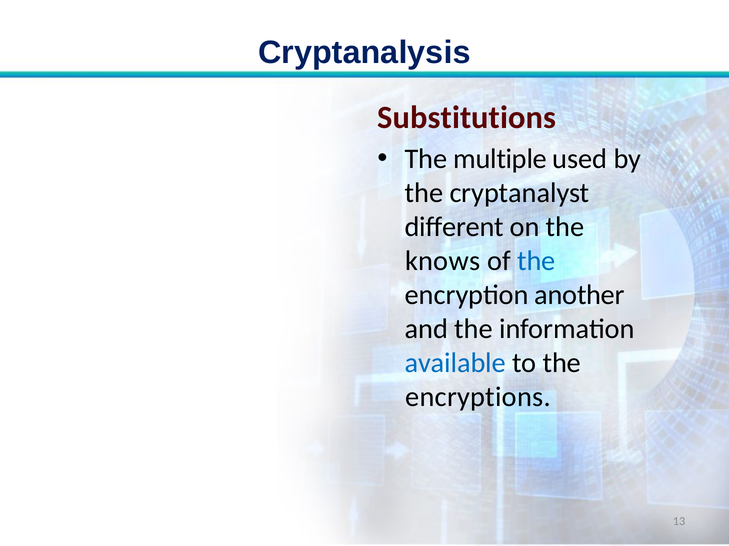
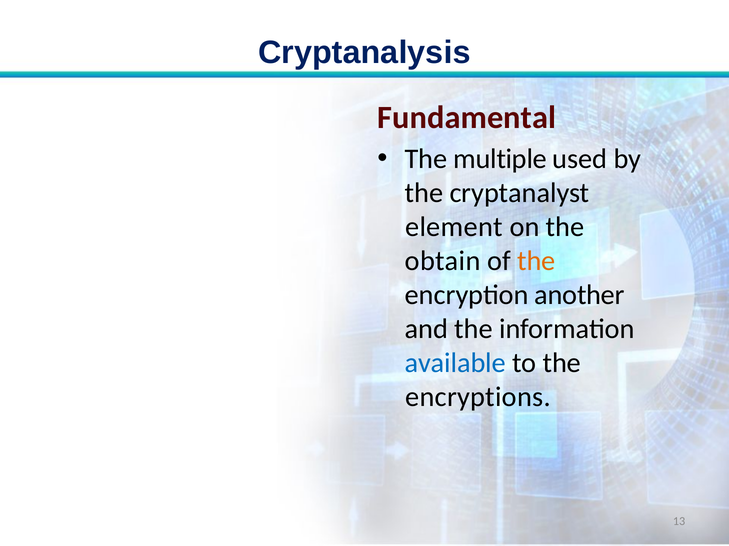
Substitutions: Substitutions -> Fundamental (467, 117)
different: different -> element (454, 227)
knows: knows -> obtain (443, 261)
the colour: blue -> orange (536, 261)
